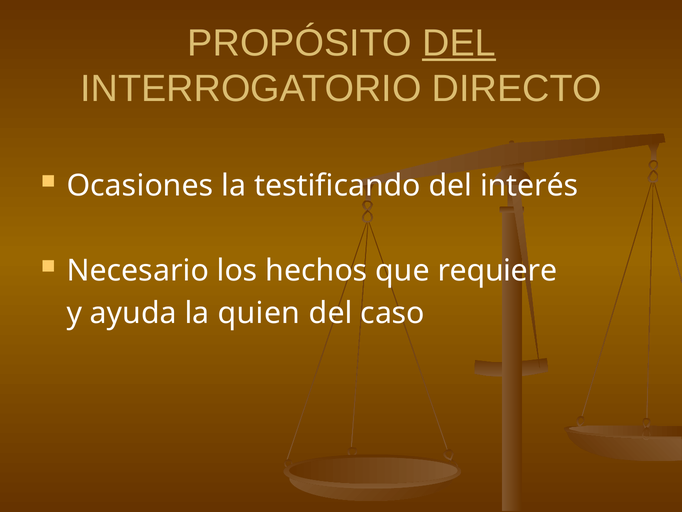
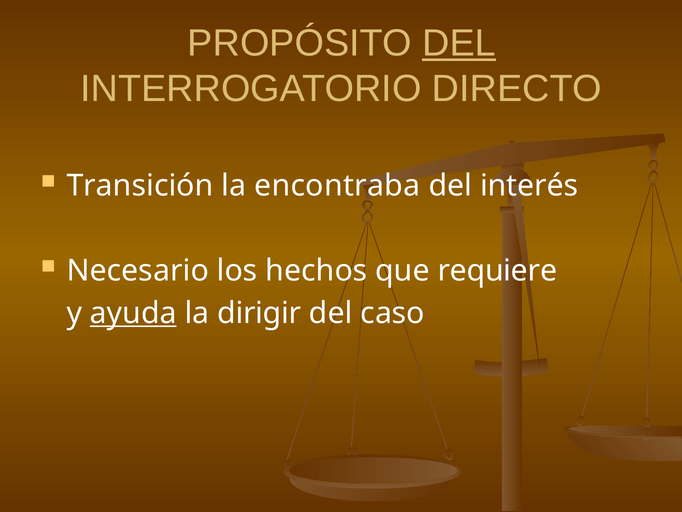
Ocasiones: Ocasiones -> Transición (140, 186)
testificando: testificando -> encontraba (337, 186)
ayuda underline: none -> present (133, 313)
quien: quien -> dirigir (259, 313)
